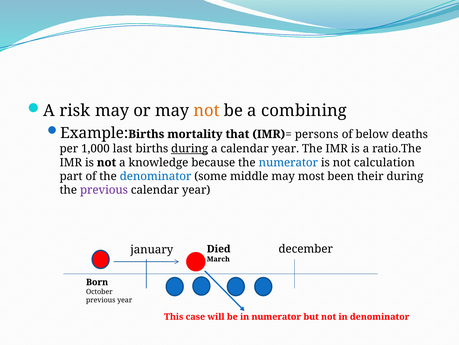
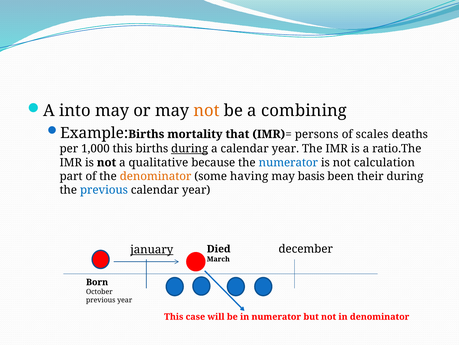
risk: risk -> into (75, 111)
below: below -> scales (372, 134)
1,000 last: last -> this (123, 148)
knowledge: knowledge -> qualitative (158, 162)
denominator colour: blue -> orange (156, 176)
middle: middle -> having (249, 176)
most: most -> basis (311, 176)
previous colour: purple -> blue (104, 190)
january underline: none -> present (152, 249)
